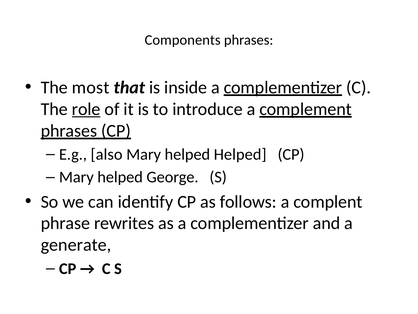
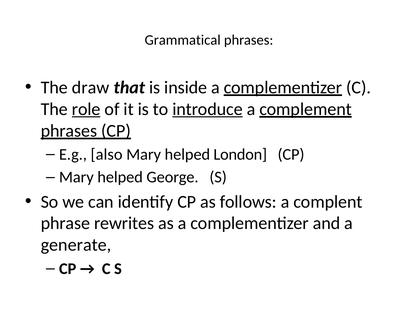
Components: Components -> Grammatical (183, 40)
most: most -> draw (91, 87)
introduce underline: none -> present (208, 109)
helped Helped: Helped -> London (240, 154)
